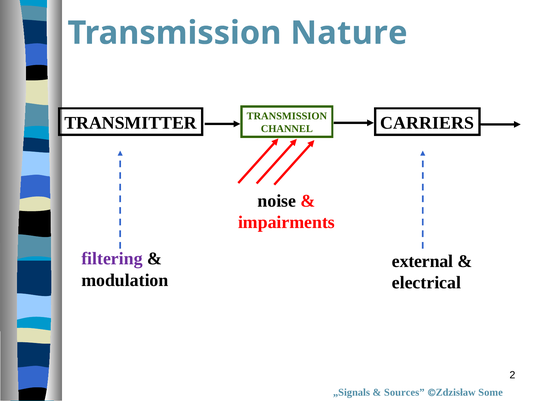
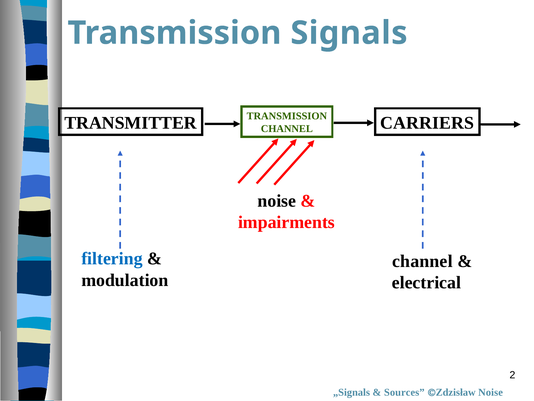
Nature: Nature -> Signals (349, 33)
filtering colour: purple -> blue (112, 258)
external: external -> channel (422, 261)
Zdzisław Some: Some -> Noise (491, 392)
